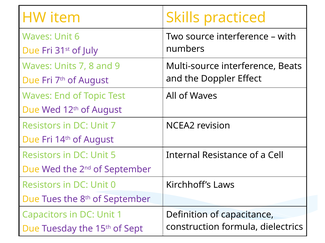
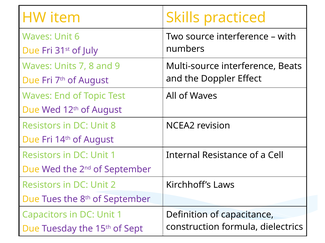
Unit 7: 7 -> 8 (113, 126)
5: 5 -> 1 (113, 156)
0: 0 -> 2 (113, 185)
